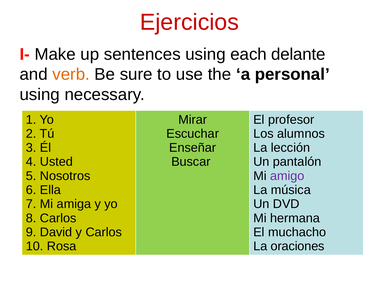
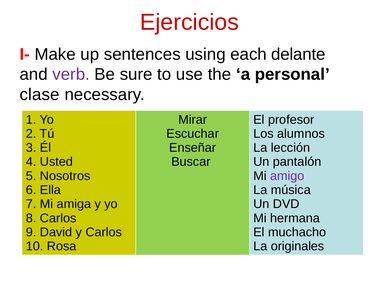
verb colour: orange -> purple (71, 74)
using: using -> clase (40, 95)
oraciones: oraciones -> originales (298, 246)
